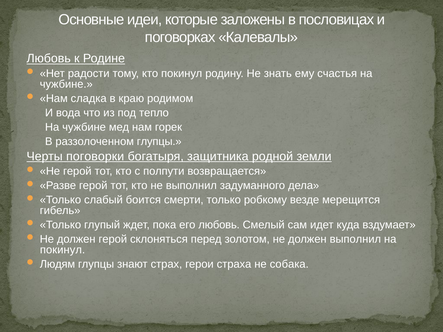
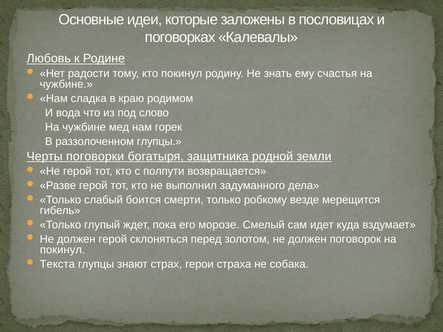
тепло: тепло -> слово (154, 113)
его любовь: любовь -> морозе (219, 225)
должен выполнил: выполнил -> поговорок (355, 239)
Людям: Людям -> Текста (57, 264)
